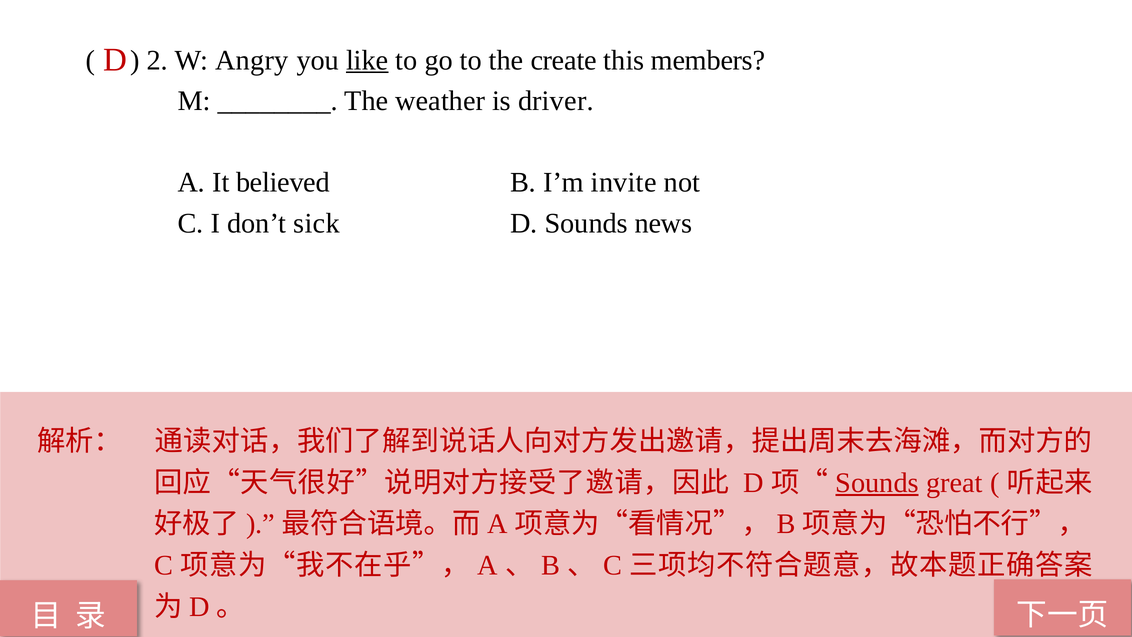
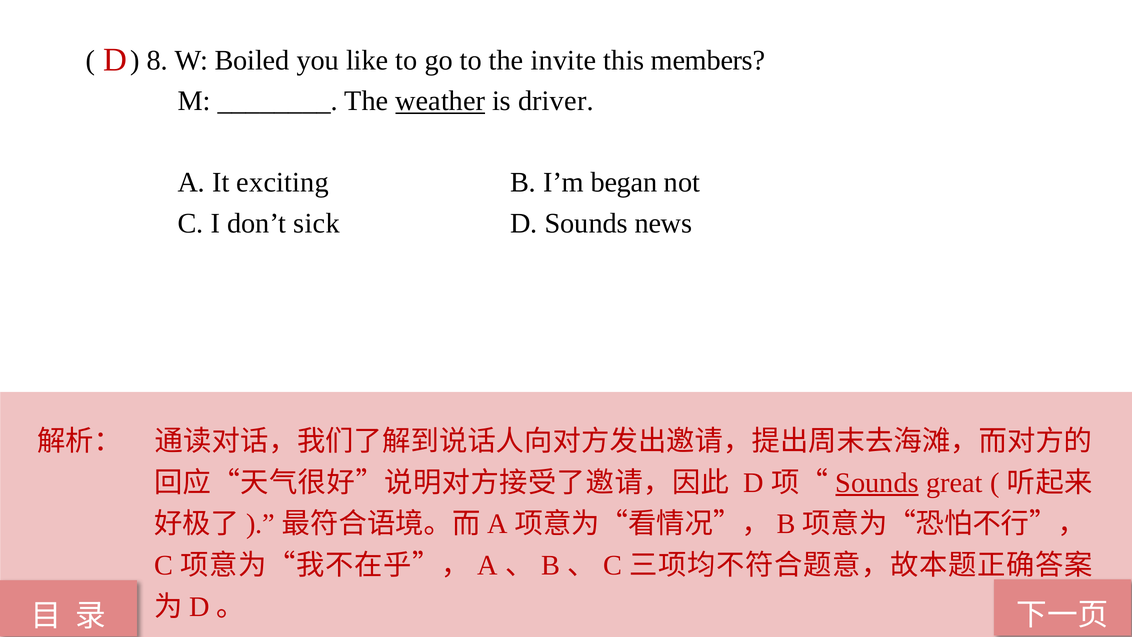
2: 2 -> 8 (157, 60)
Angry: Angry -> Boiled (252, 60)
like underline: present -> none (367, 60)
create: create -> invite (563, 60)
weather underline: none -> present (440, 101)
believed: believed -> exciting (283, 182)
invite: invite -> began (624, 182)
